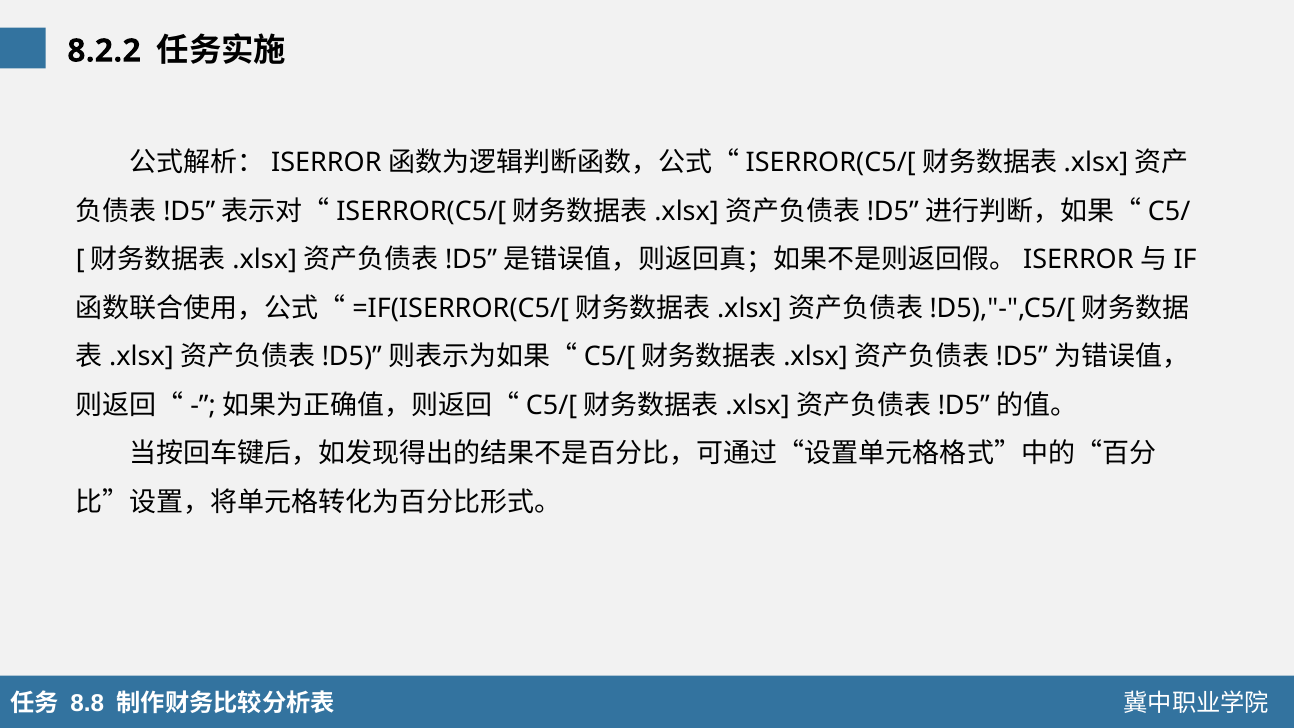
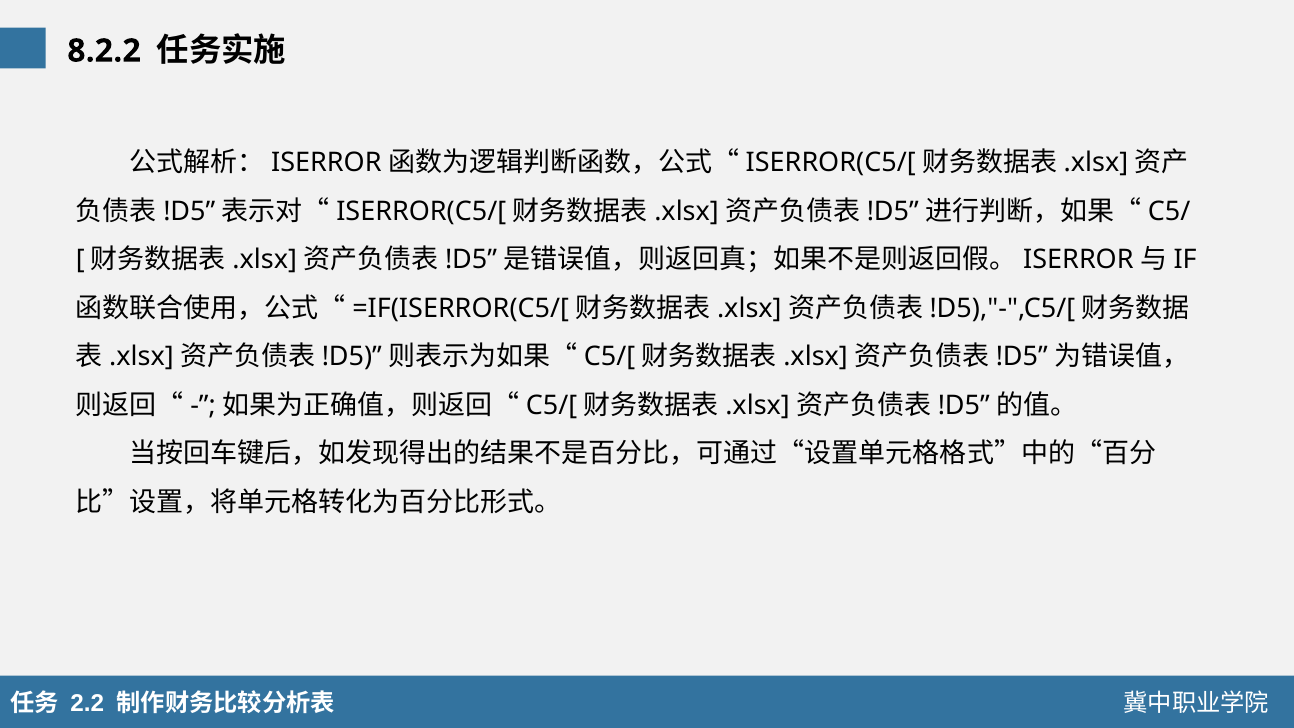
8.8: 8.8 -> 2.2 (87, 703)
